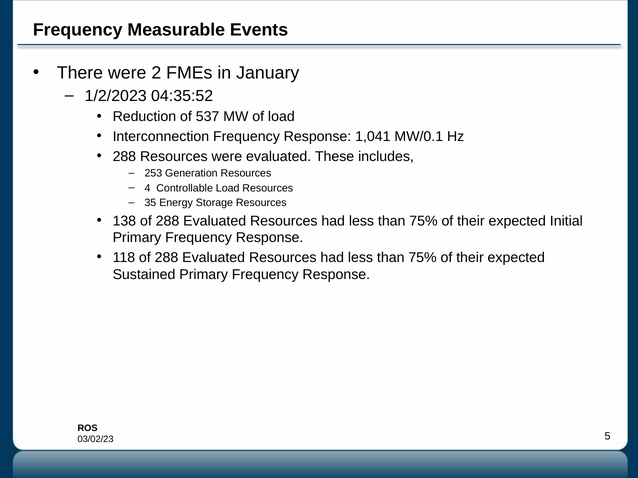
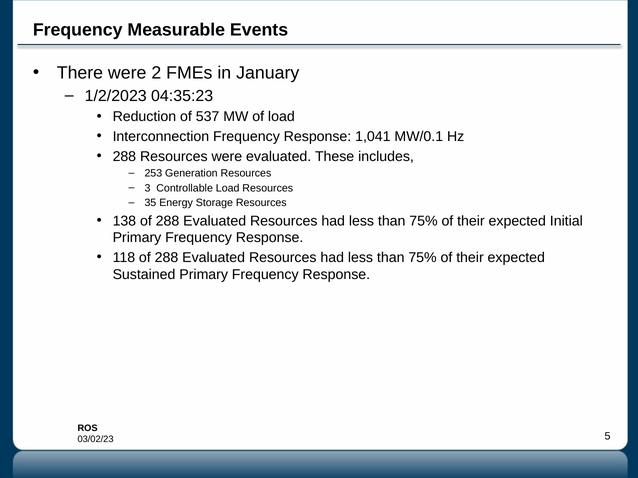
04:35:52: 04:35:52 -> 04:35:23 (182, 96)
4: 4 -> 3 (147, 188)
